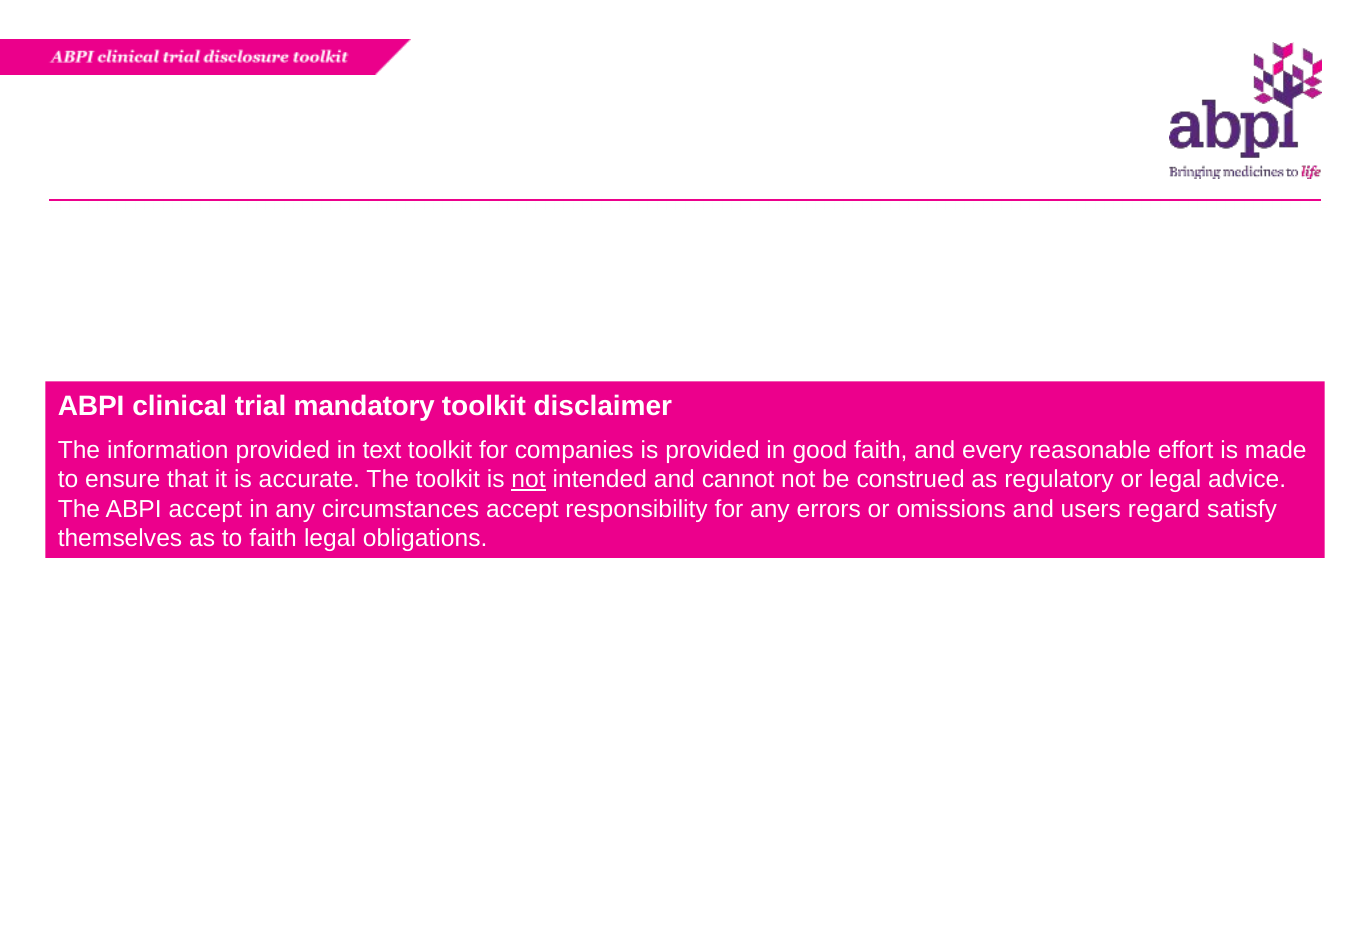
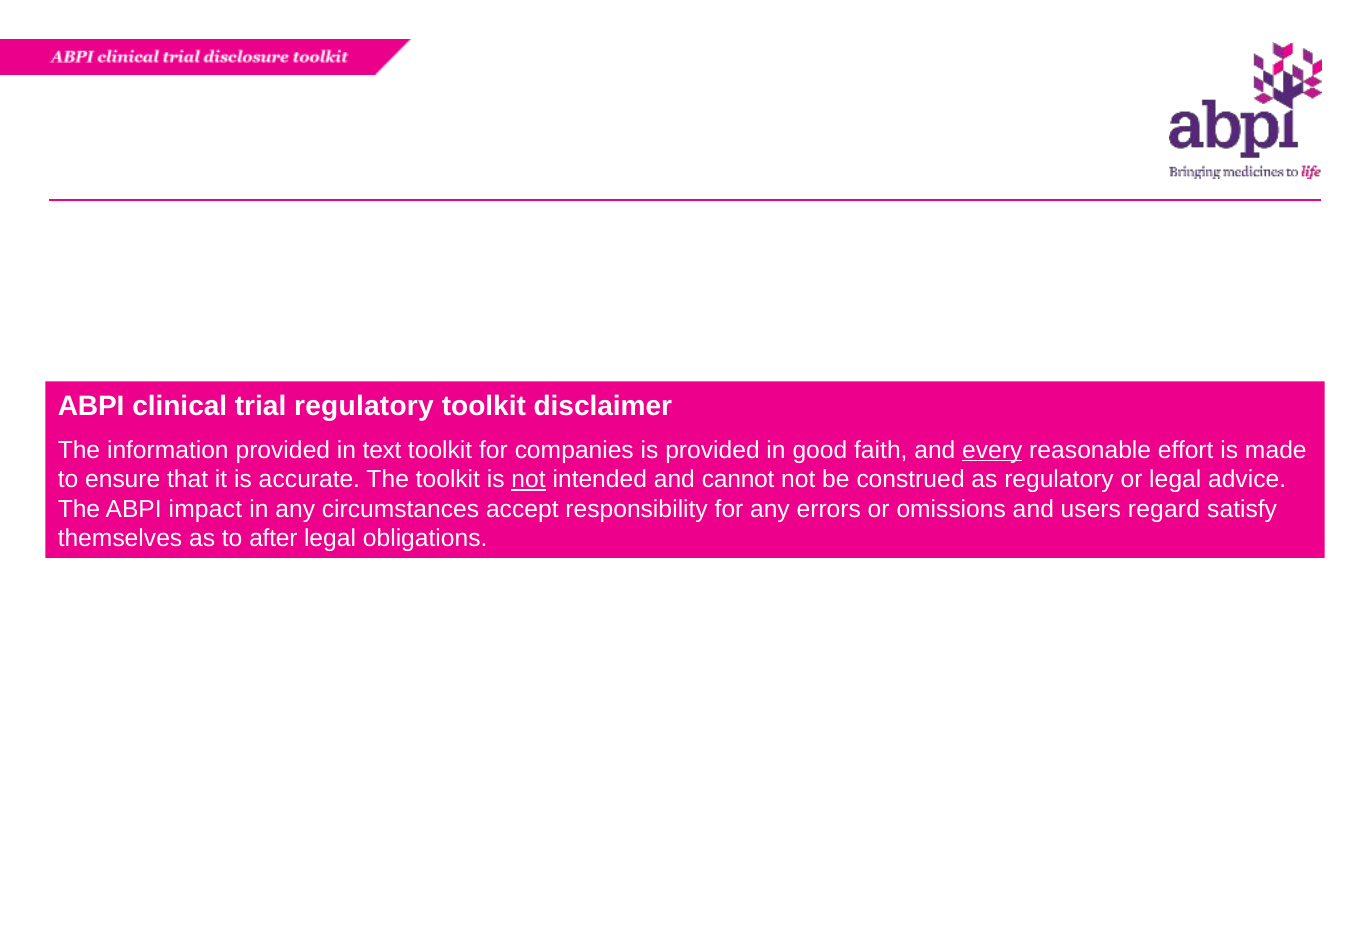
trial mandatory: mandatory -> regulatory (364, 407)
every underline: none -> present (992, 450)
ABPI accept: accept -> impact (205, 509)
to faith: faith -> after (273, 539)
